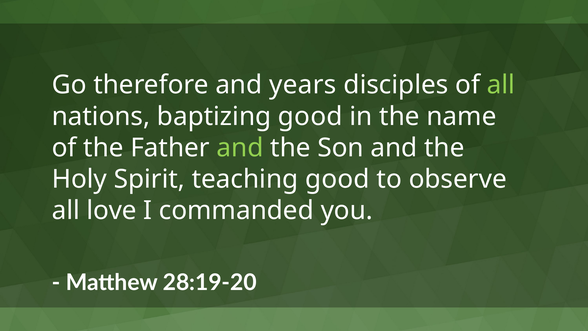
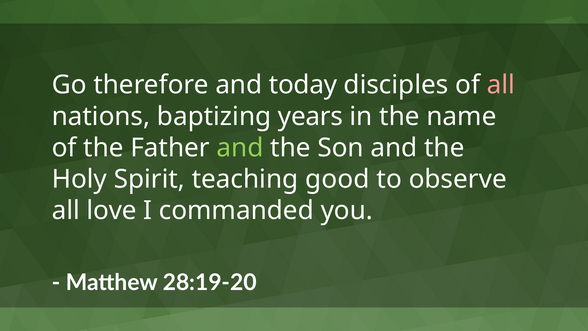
years: years -> today (303, 85)
all colour: light green -> pink (501, 85)
baptizing good: good -> years (311, 116)
